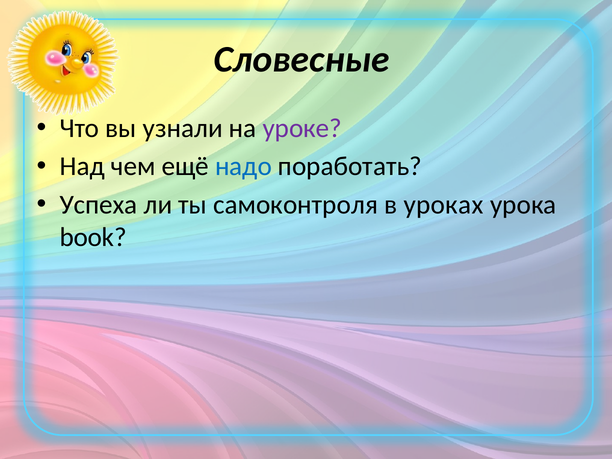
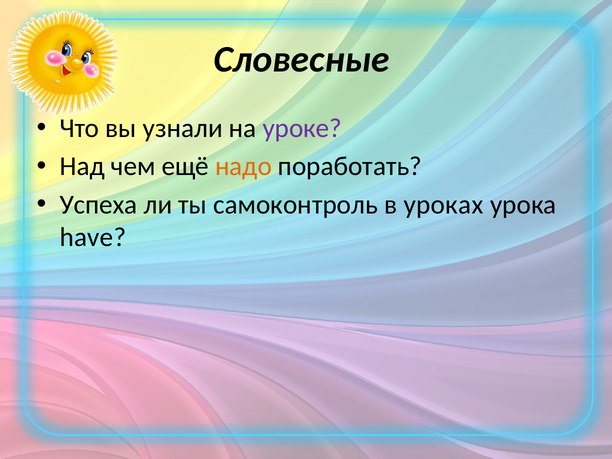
надо colour: blue -> orange (243, 166)
самоконтроля: самоконтроля -> самоконтроль (296, 205)
book: book -> have (93, 237)
